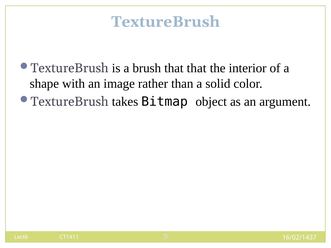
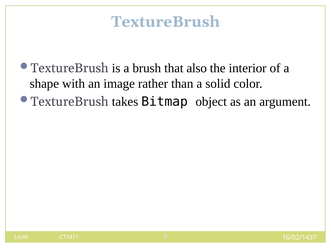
that that: that -> also (197, 68)
